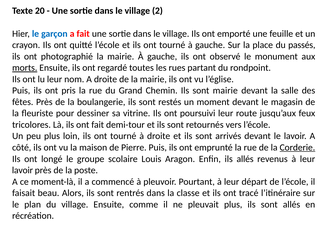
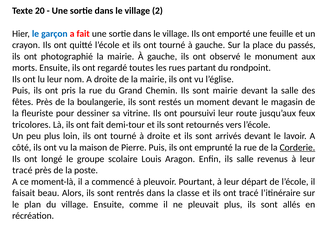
morts underline: present -> none (25, 68)
ils allés: allés -> salle (245, 159)
lavoir: lavoir -> tracé (22, 170)
